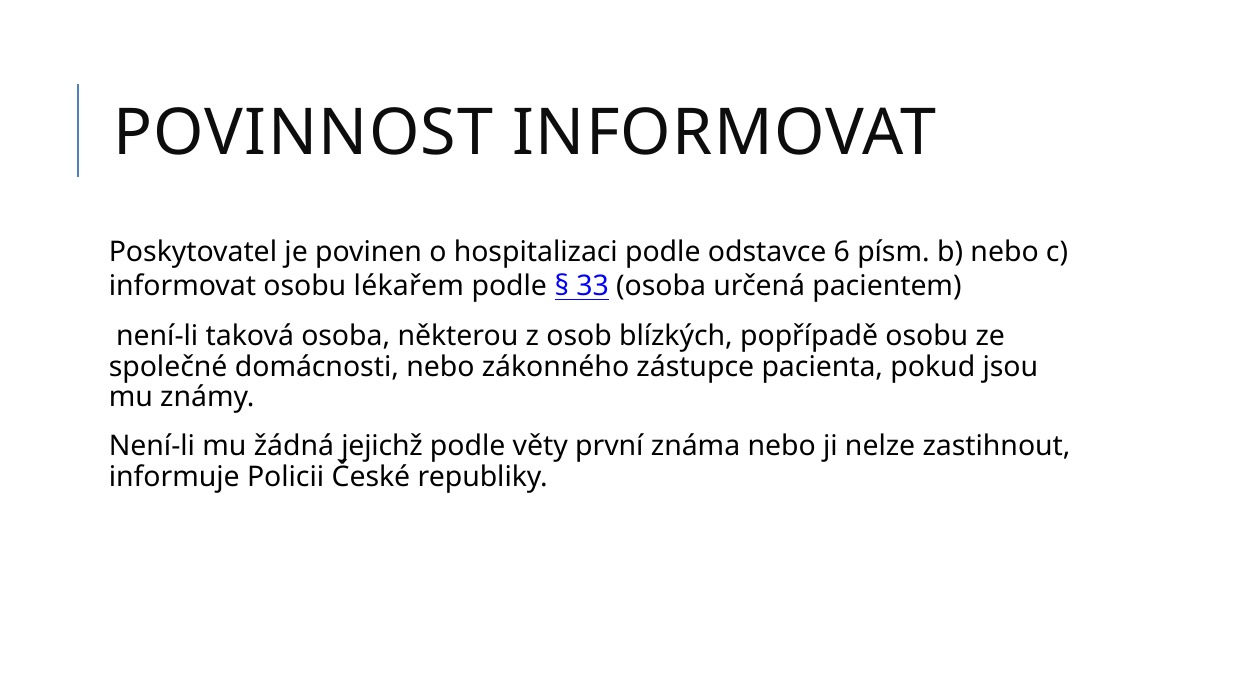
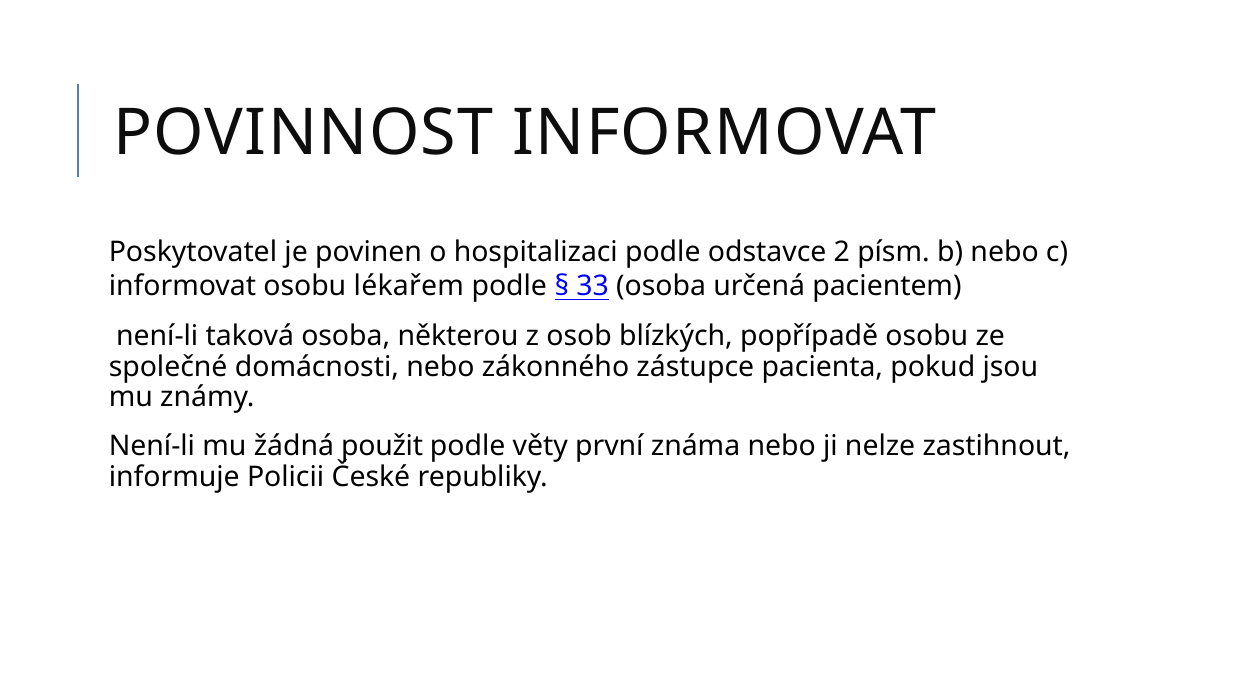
6: 6 -> 2 (842, 253)
jejichž: jejichž -> použit (382, 446)
